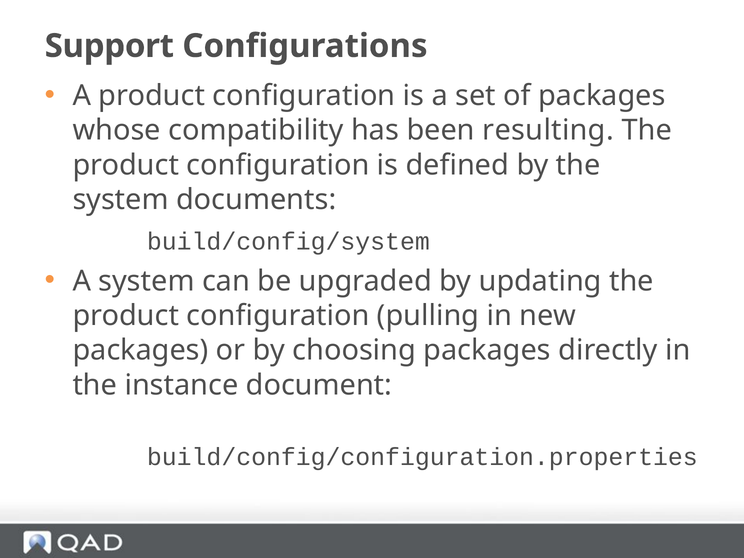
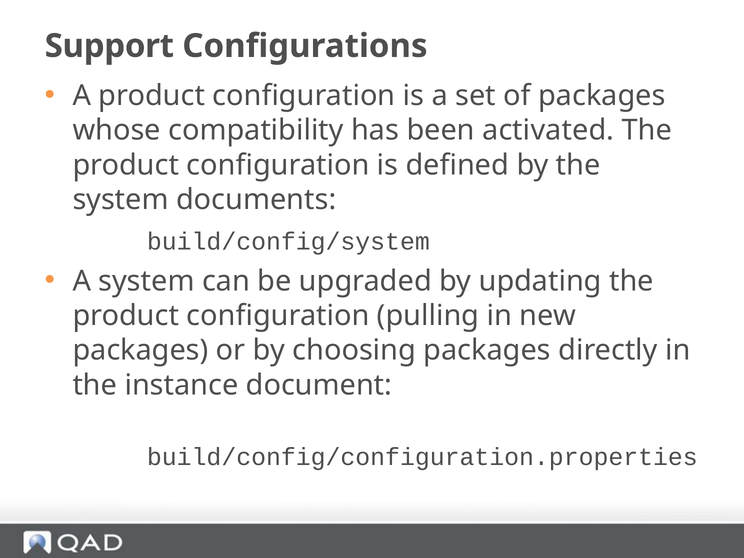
resulting: resulting -> activated (548, 130)
